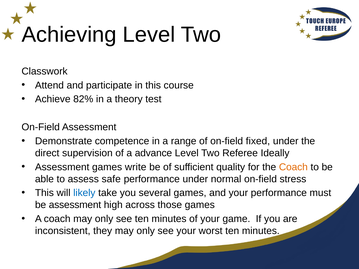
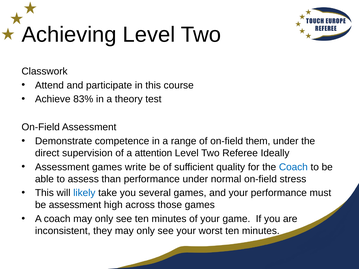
82%: 82% -> 83% (83, 99)
fixed: fixed -> them (258, 141)
advance: advance -> attention (153, 153)
Coach colour: orange -> blue (293, 167)
safe: safe -> than (111, 179)
